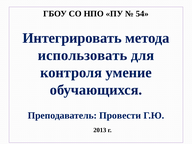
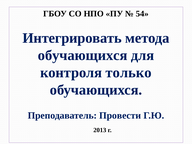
использовать: использовать -> обучающихся (83, 55)
умение: умение -> только (129, 73)
